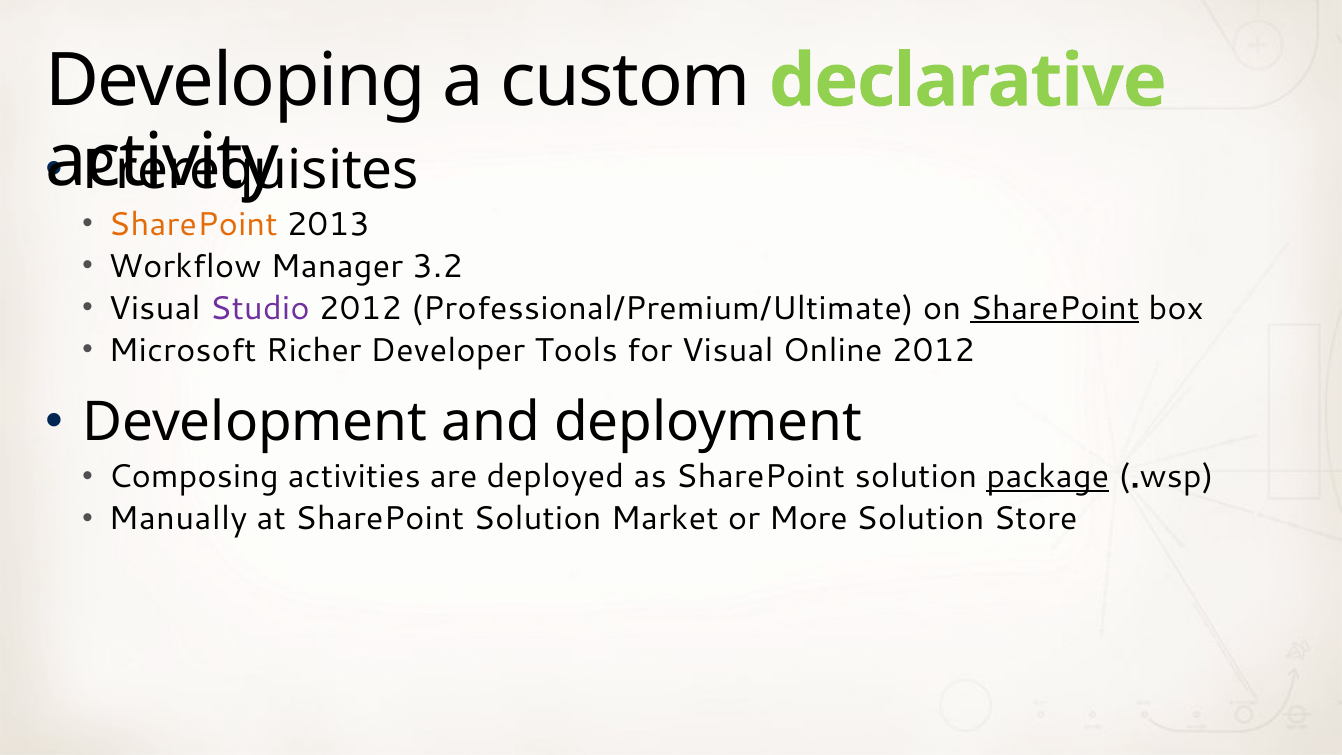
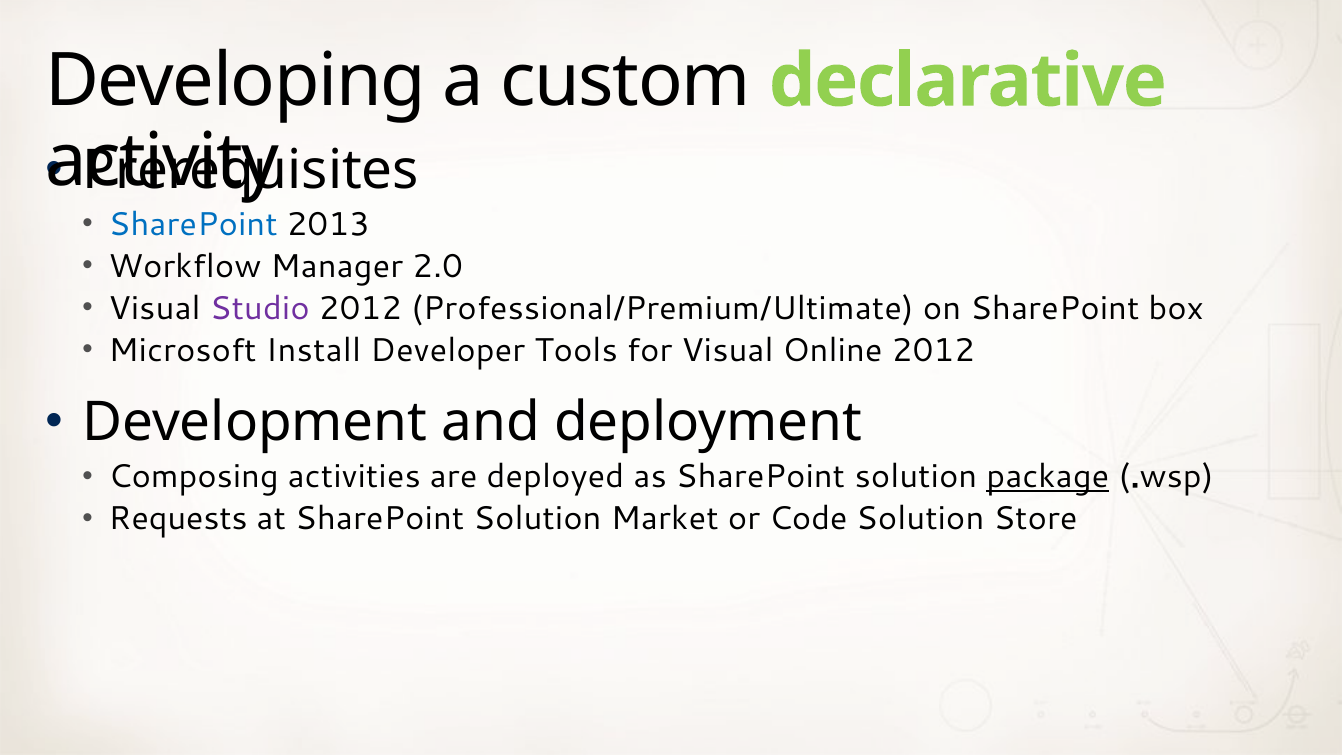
SharePoint colour: orange -> blue (193, 224)
3.2: 3.2 -> 2.0 (438, 266)
SharePoint underline: present -> none (1055, 308)
Richer: Richer -> Install (313, 350)
Manually: Manually -> Requests (178, 519)
More: More -> Code (808, 519)
